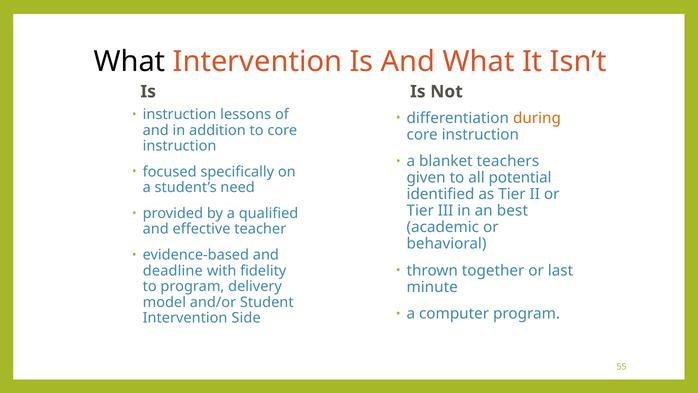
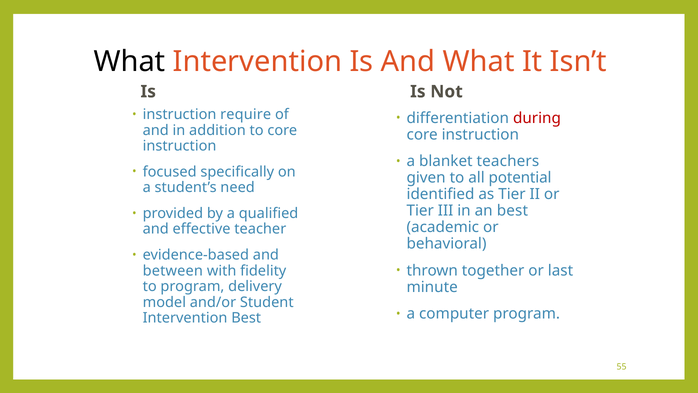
lessons: lessons -> require (246, 114)
during colour: orange -> red (537, 118)
deadline: deadline -> between (173, 271)
Intervention Side: Side -> Best (246, 318)
